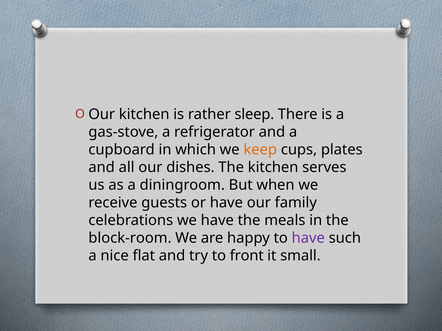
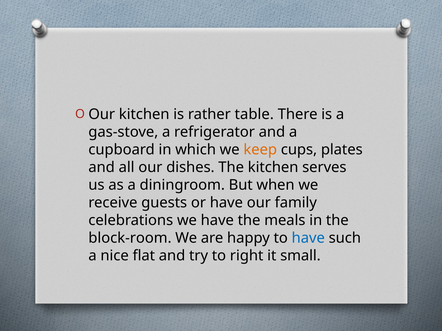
sleep: sleep -> table (254, 115)
have colour: purple -> blue (308, 238)
front: front -> right (247, 256)
